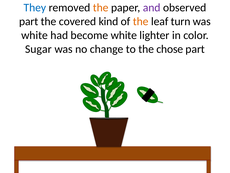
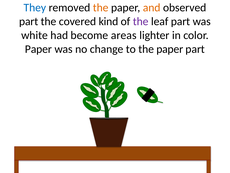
and colour: purple -> orange (152, 8)
the colour: orange -> purple (141, 21)
leaf turn: turn -> part (181, 21)
become white: white -> areas (124, 35)
Sugar: Sugar -> Paper (38, 49)
to the chose: chose -> paper (170, 49)
